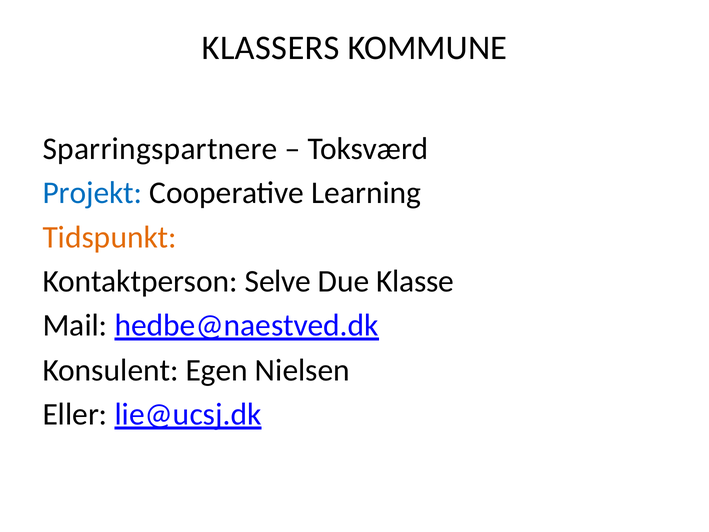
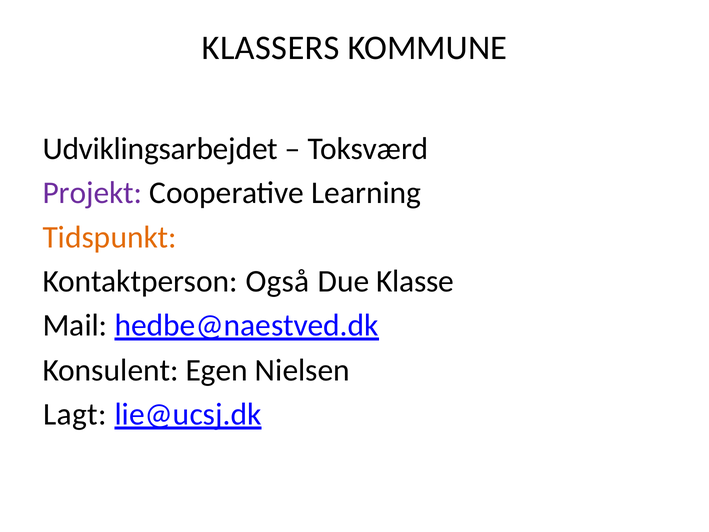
Sparringspartnere: Sparringspartnere -> Udviklingsarbejdet (160, 149)
Projekt colour: blue -> purple (92, 193)
Selve: Selve -> Også (278, 281)
Eller: Eller -> Lagt (75, 414)
